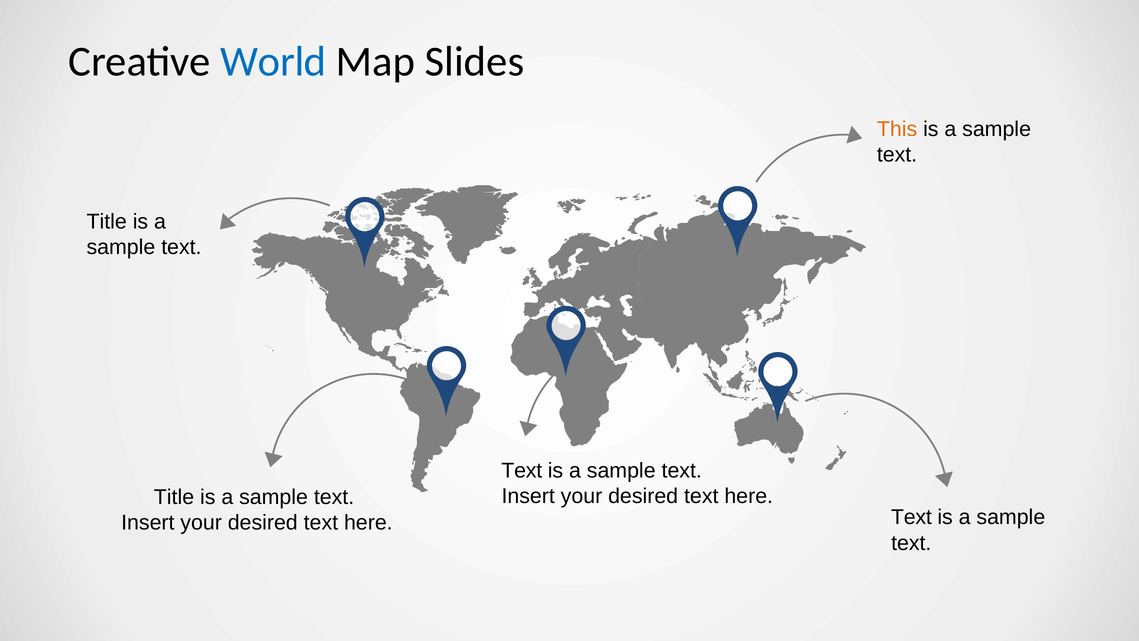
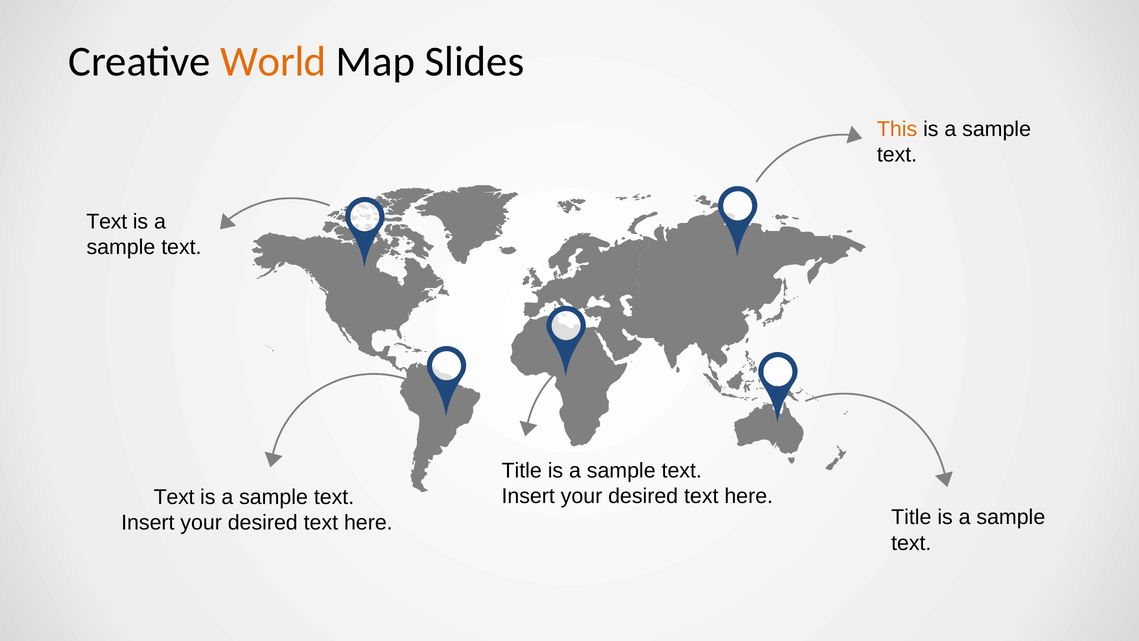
World colour: blue -> orange (273, 62)
Title: Title -> Text (107, 222)
Text: Text -> Title (522, 470)
Title: Title -> Text (174, 497)
Text: Text -> Title (911, 517)
